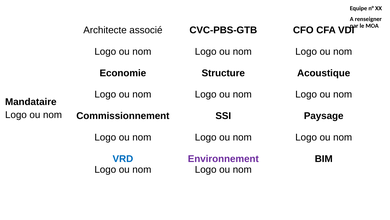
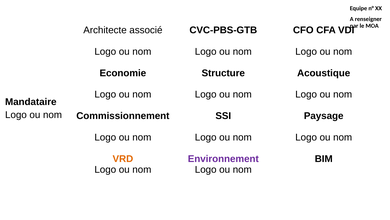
VRD colour: blue -> orange (123, 158)
